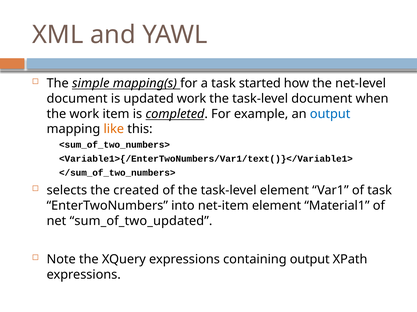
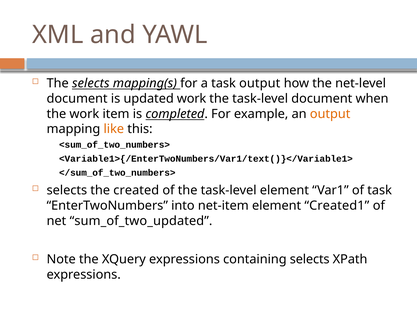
The simple: simple -> selects (91, 84)
task started: started -> output (260, 84)
output colour: blue -> orange (330, 114)
Material1: Material1 -> Created1 (337, 206)
containing output: output -> selects (310, 260)
